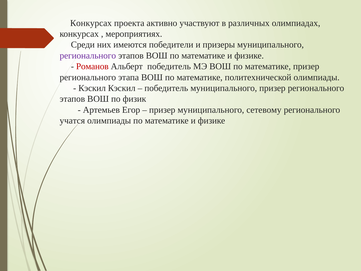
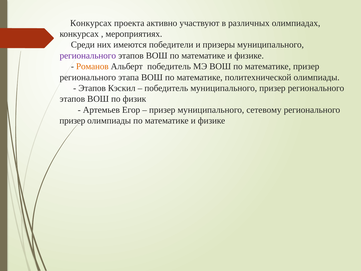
Романов colour: red -> orange (92, 66)
Кэскил: Кэскил -> Этапов (92, 88)
учатся: учатся -> призер (72, 121)
